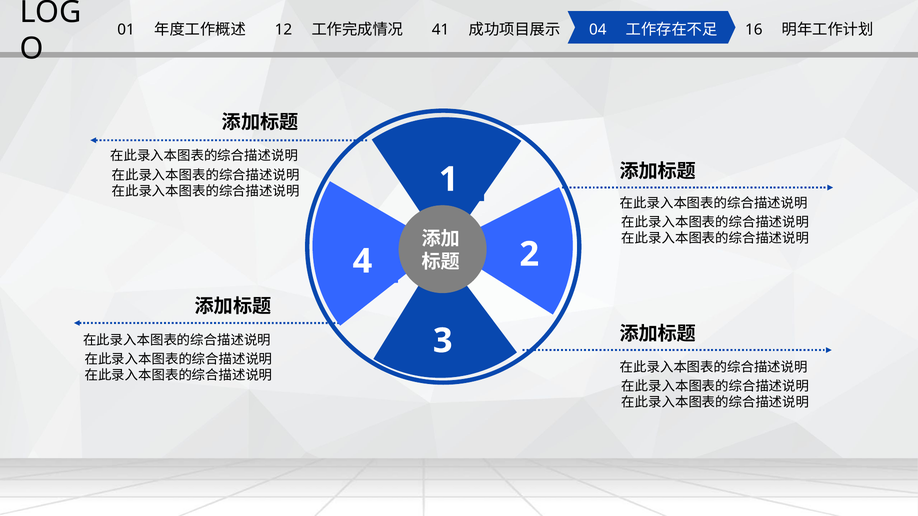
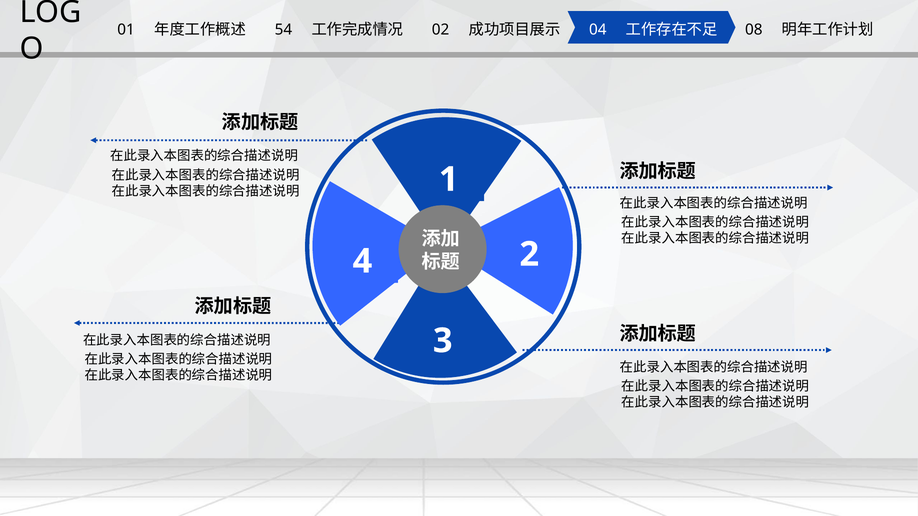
12: 12 -> 54 (283, 30)
41: 41 -> 02 (441, 30)
16: 16 -> 08 (754, 30)
